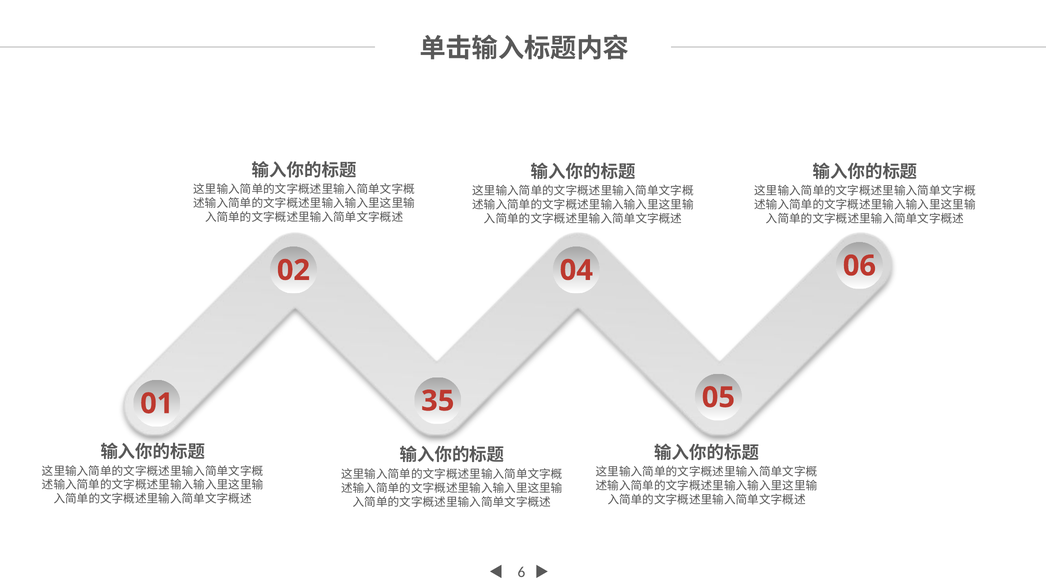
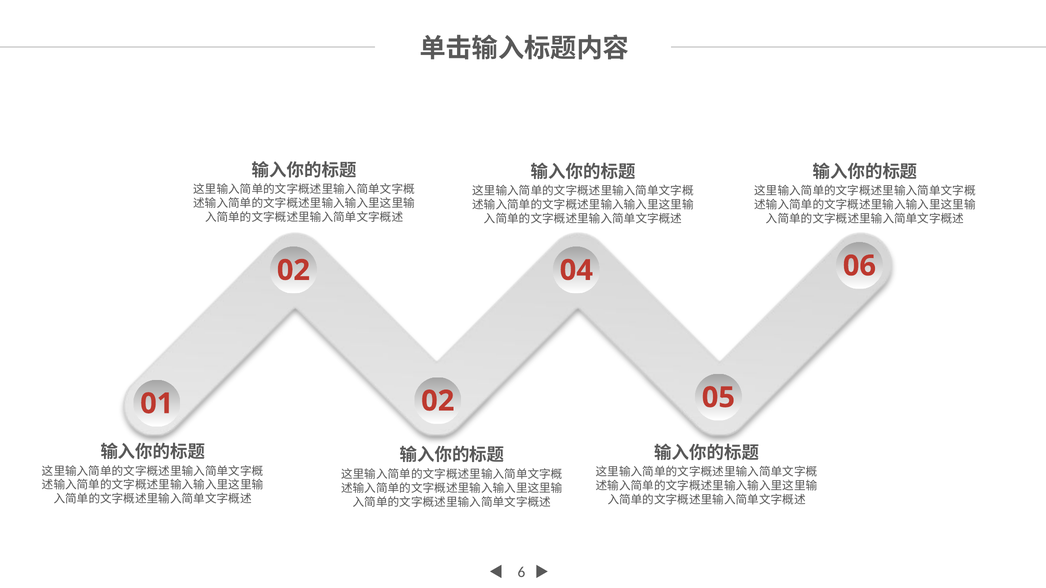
01 35: 35 -> 02 (438, 401)
